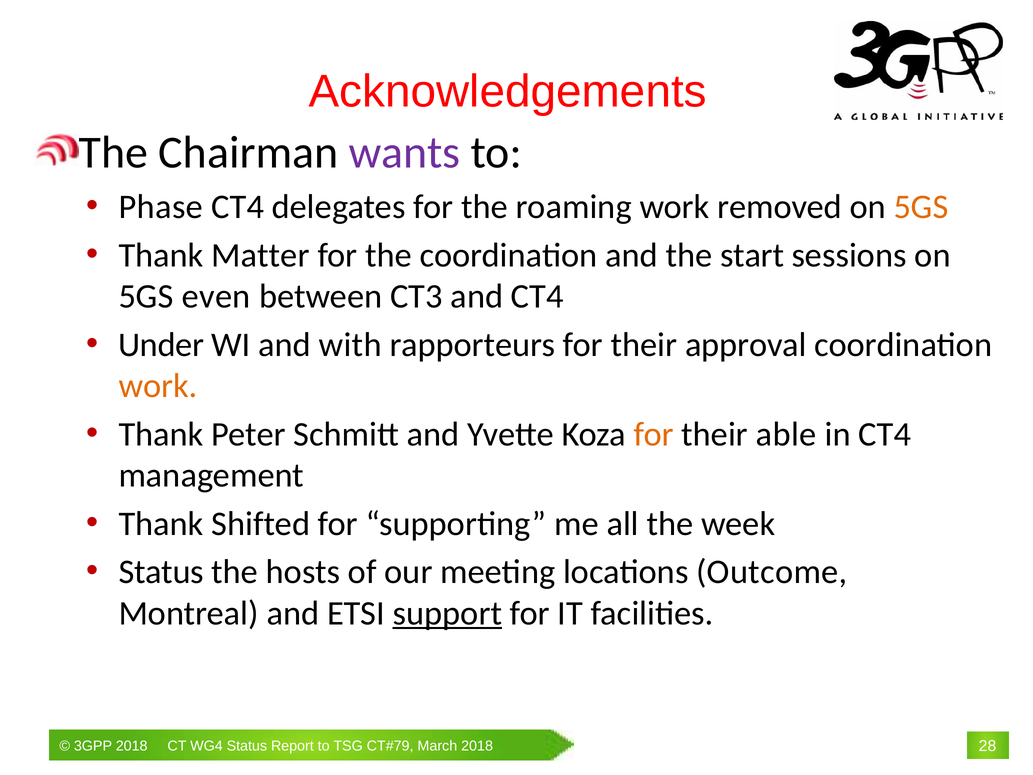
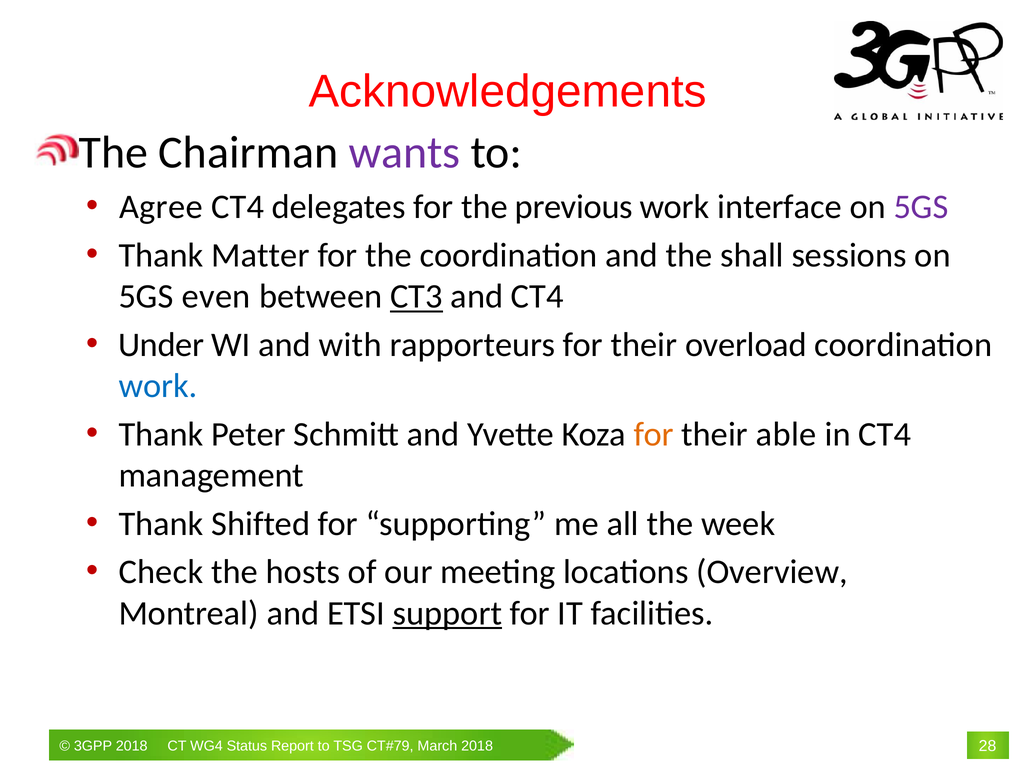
Phase: Phase -> Agree (161, 207)
roaming: roaming -> previous (574, 207)
removed: removed -> interface (780, 207)
5GS colour: orange -> purple (921, 207)
start: start -> shall (752, 255)
CT3 underline: none -> present (416, 296)
approval: approval -> overload (746, 345)
work colour: orange -> blue (158, 386)
Status: Status -> Check (161, 572)
Outcome: Outcome -> Overview (772, 572)
